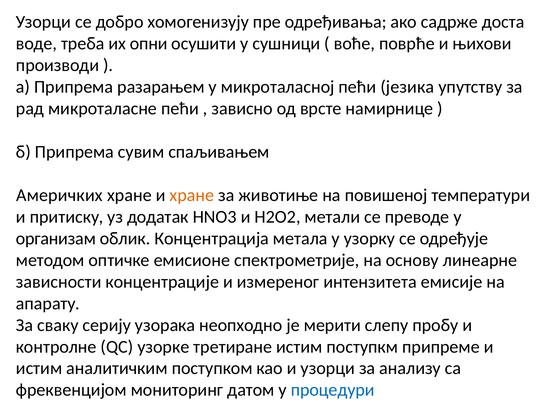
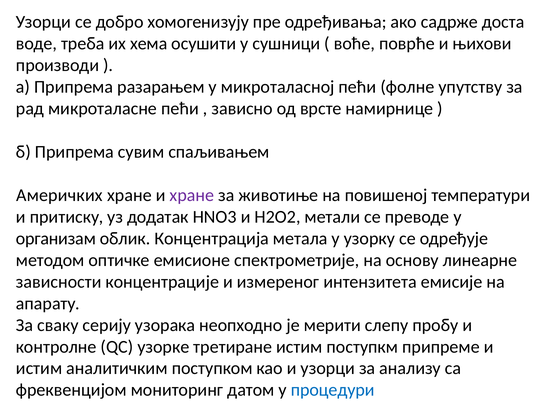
опни: опни -> хема (149, 44)
језика: језика -> фолне (407, 87)
хране colour: orange -> purple (192, 195)
